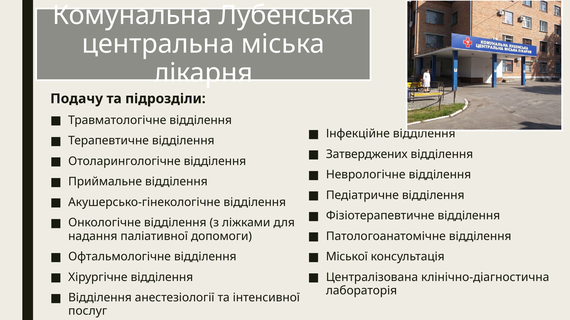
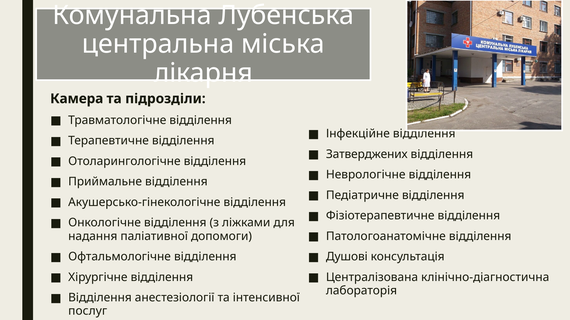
Подачу: Подачу -> Камера (77, 99)
Міської: Міської -> Душові (347, 257)
